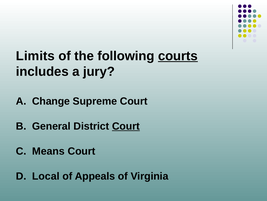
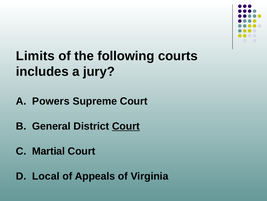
courts underline: present -> none (178, 56)
Change: Change -> Powers (51, 101)
Means: Means -> Martial (49, 151)
